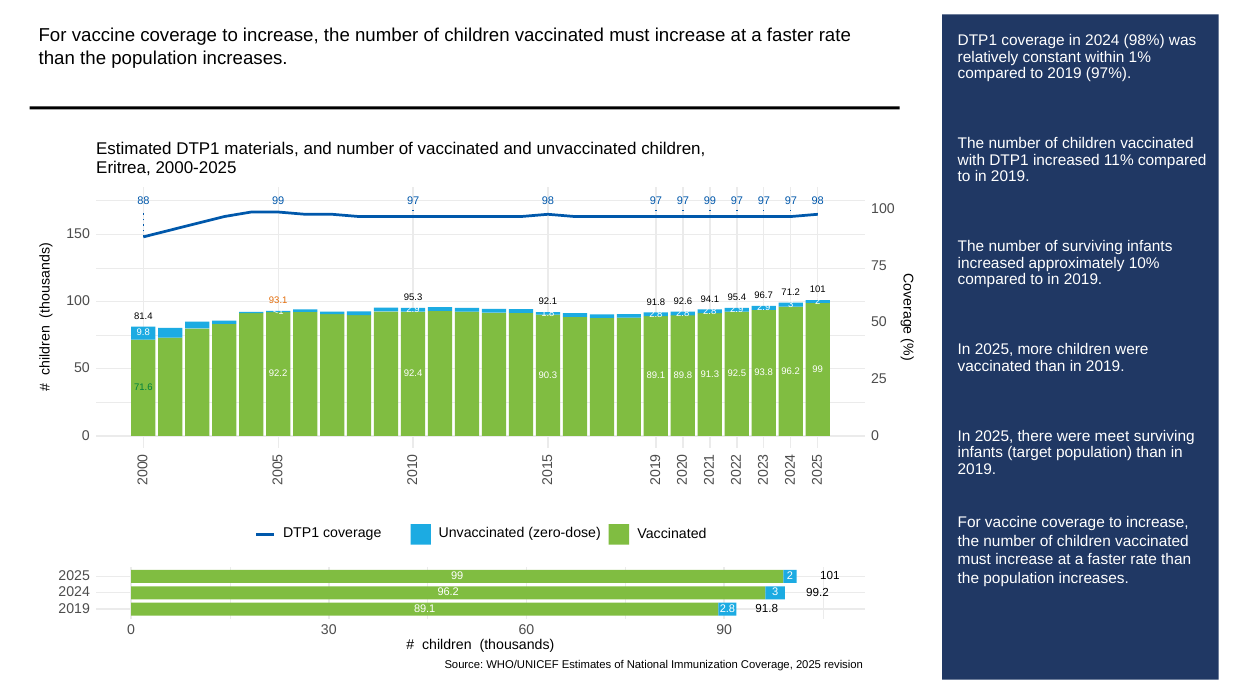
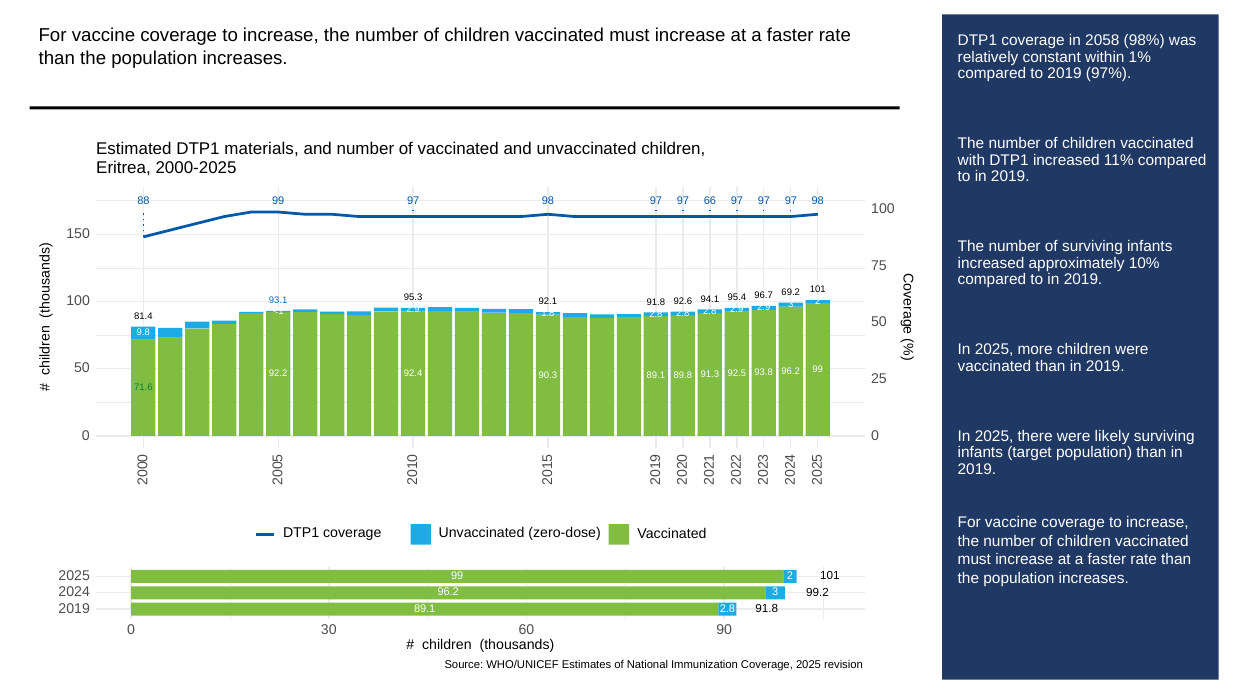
in 2024: 2024 -> 2058 (1102, 41)
97 99: 99 -> 66 (710, 201)
93.1 colour: orange -> blue (278, 300)
71.2: 71.2 -> 69.2 (791, 292)
meet: meet -> likely (1112, 436)
